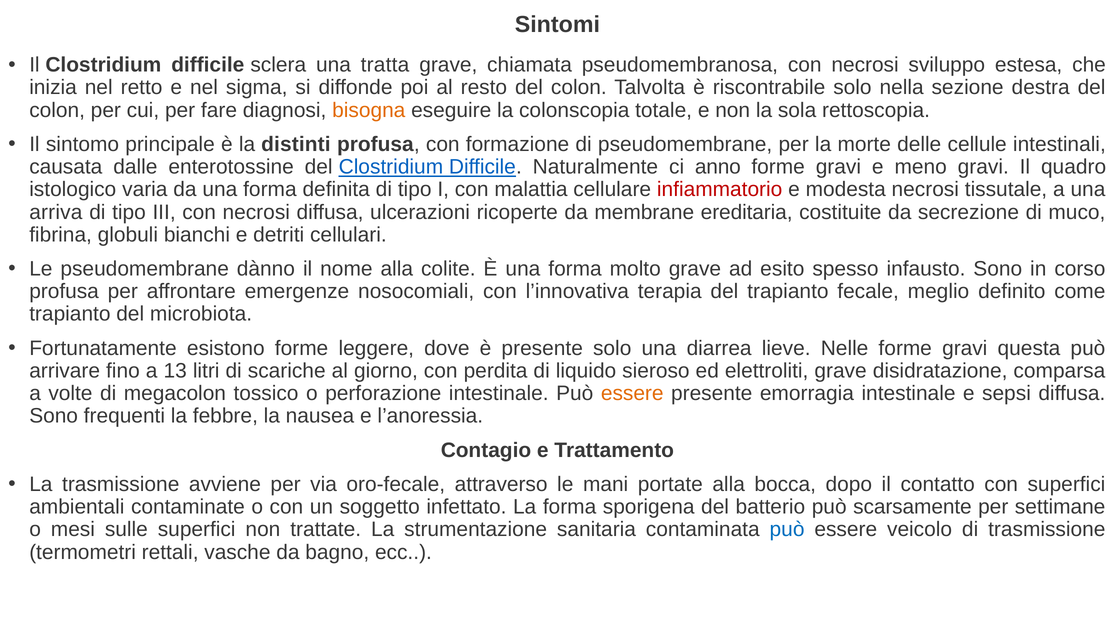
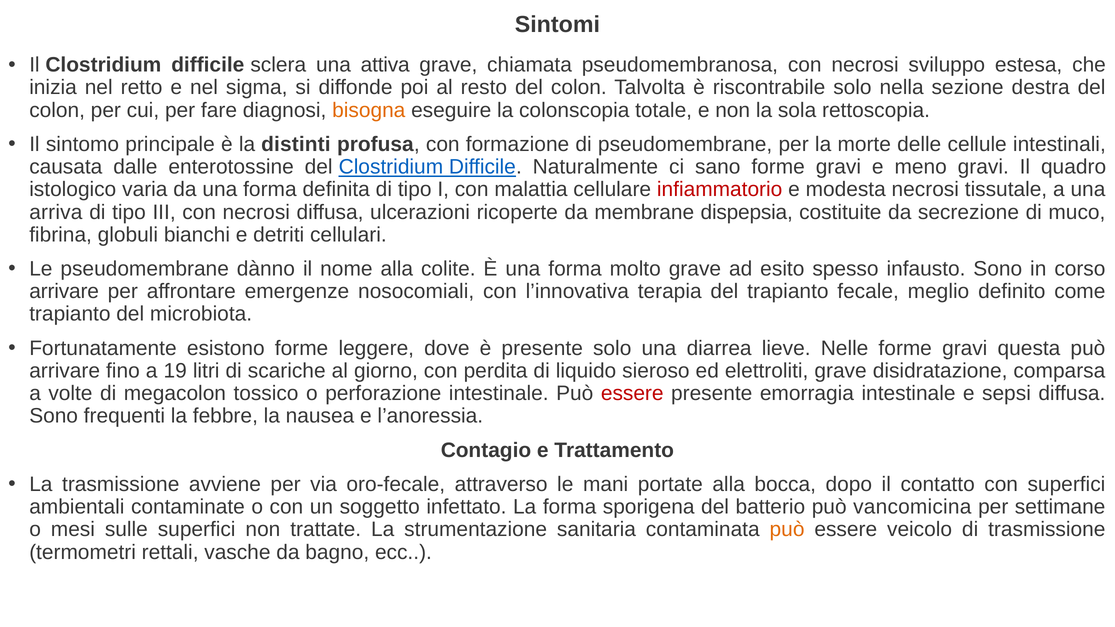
tratta: tratta -> attiva (385, 65)
anno: anno -> sano (718, 167)
ereditaria: ereditaria -> dispepsia (747, 212)
profusa: profusa -> arrivare (64, 292)
13: 13 -> 19 (175, 371)
essere colour: orange -> red (632, 394)
scarsamente: scarsamente -> vancomicina (912, 507)
può colour: blue -> orange (787, 530)
